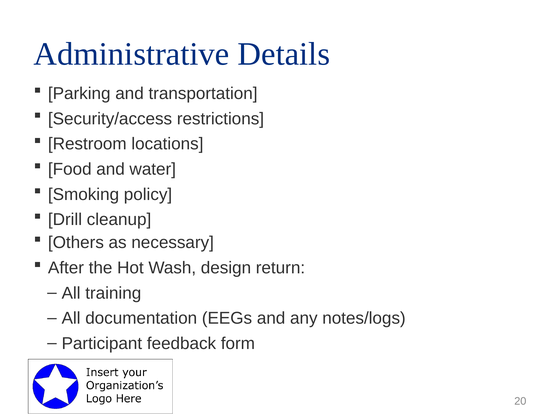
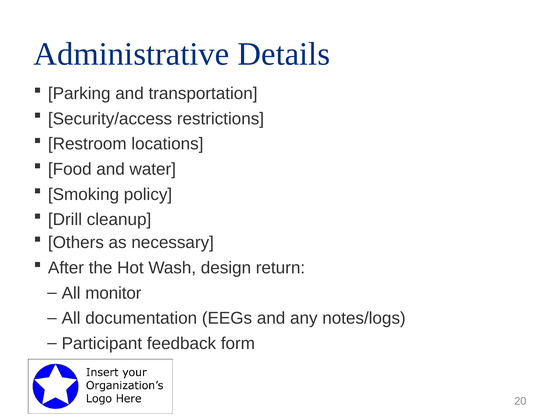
training: training -> monitor (113, 293)
